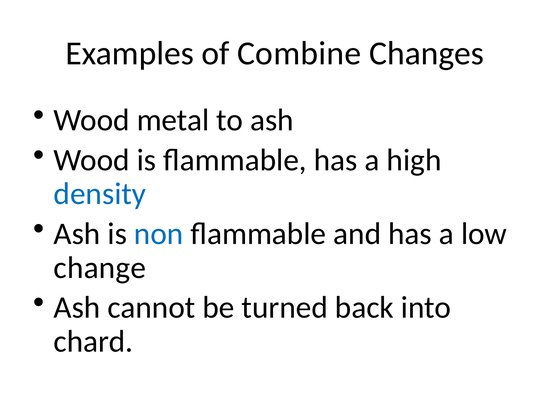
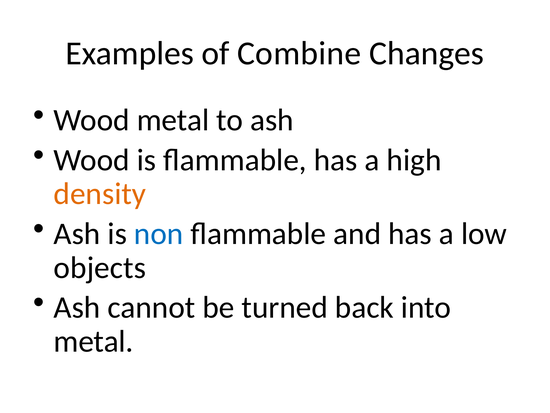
density colour: blue -> orange (100, 194)
change: change -> objects (100, 267)
chard: chard -> metal (93, 341)
